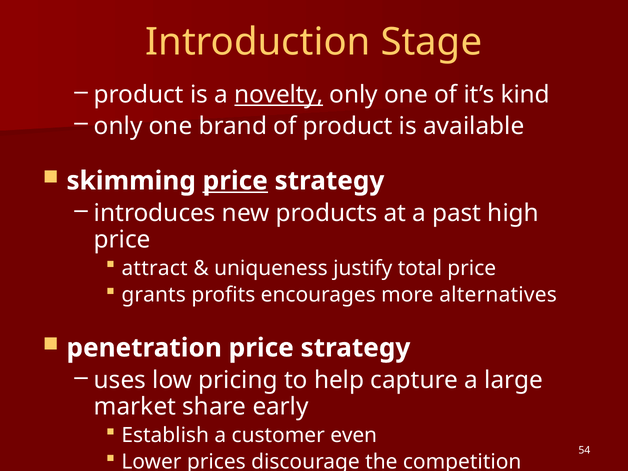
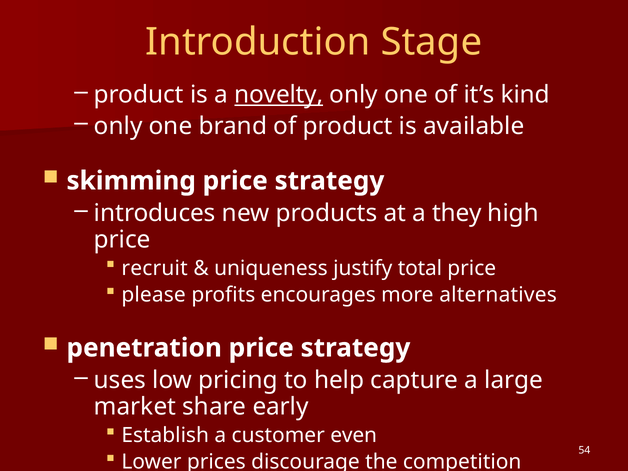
price underline: present -> none (235, 181)
past: past -> they (457, 213)
attract: attract -> recruit (155, 268)
grants: grants -> please (154, 295)
